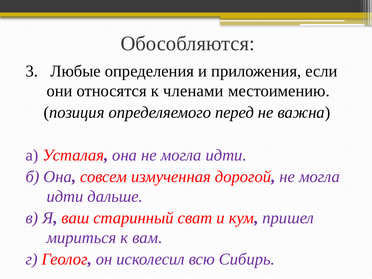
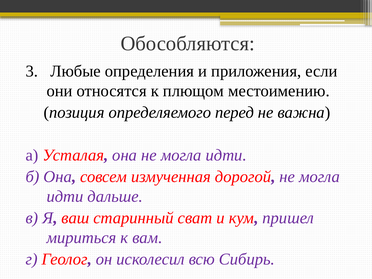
членами: членами -> плющом (193, 91)
